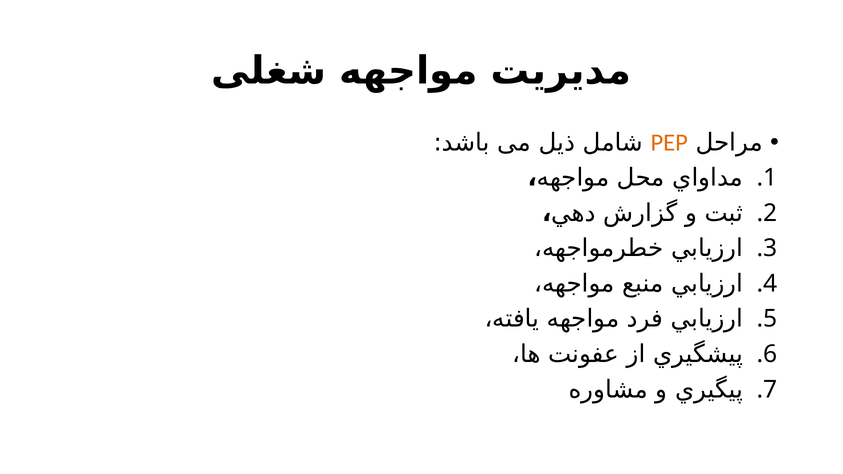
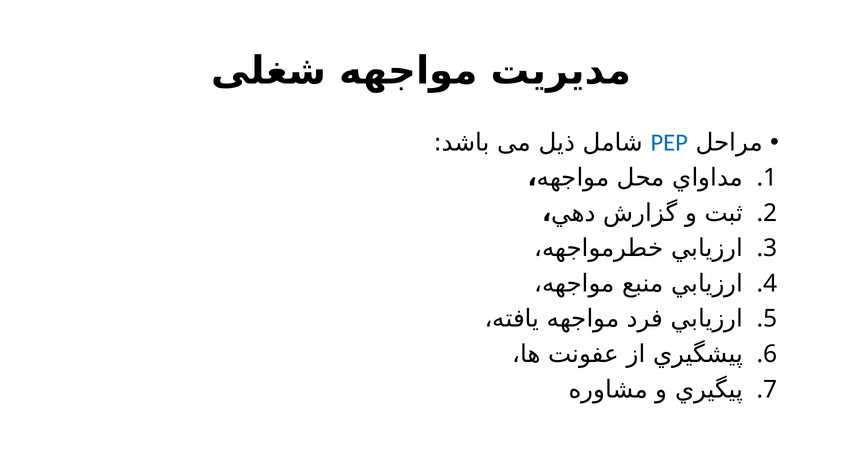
PEP colour: orange -> blue (669, 142)
